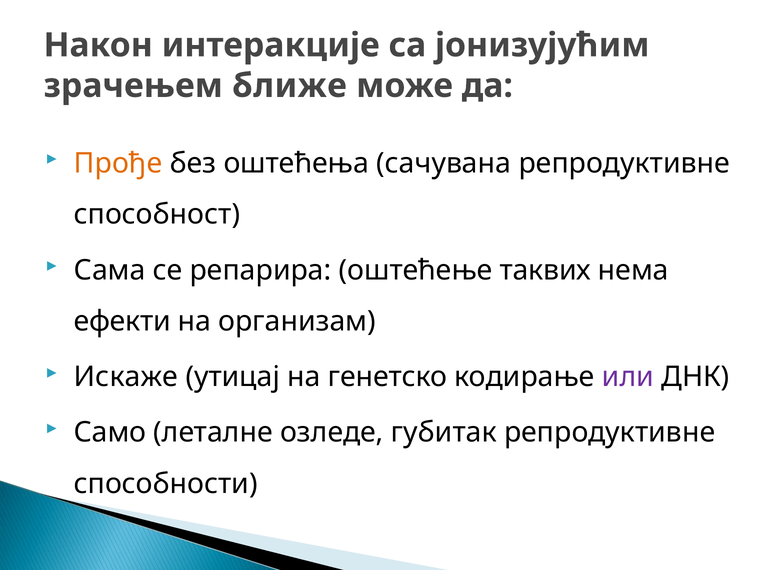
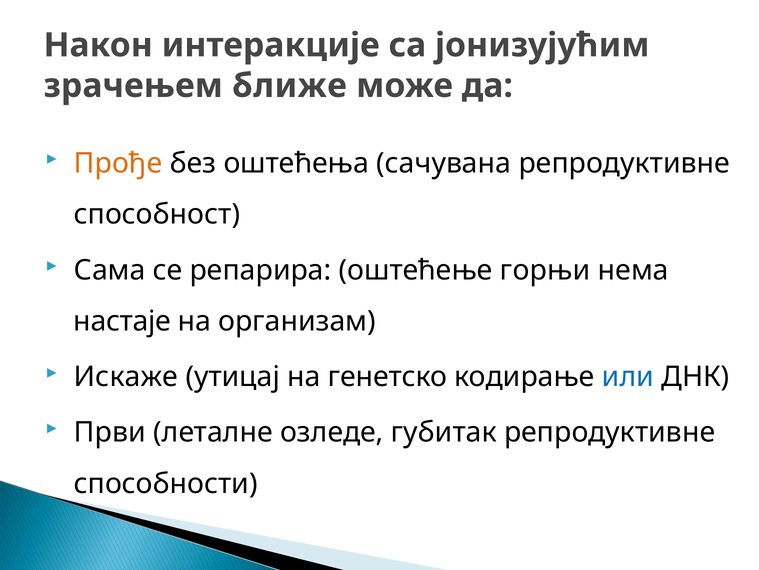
таквих: таквих -> горњи (545, 270)
ефекти: ефекти -> настаје (122, 321)
или colour: purple -> blue (628, 377)
Само: Само -> Први (110, 432)
